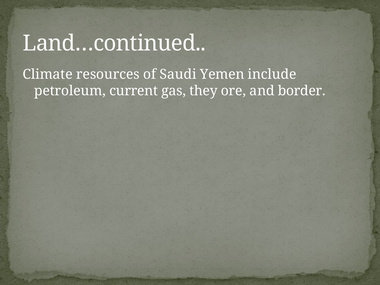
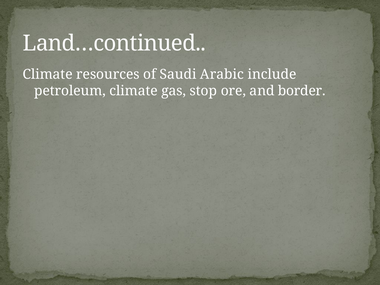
Yemen: Yemen -> Arabic (222, 74)
petroleum current: current -> climate (134, 91)
they: they -> stop (203, 91)
